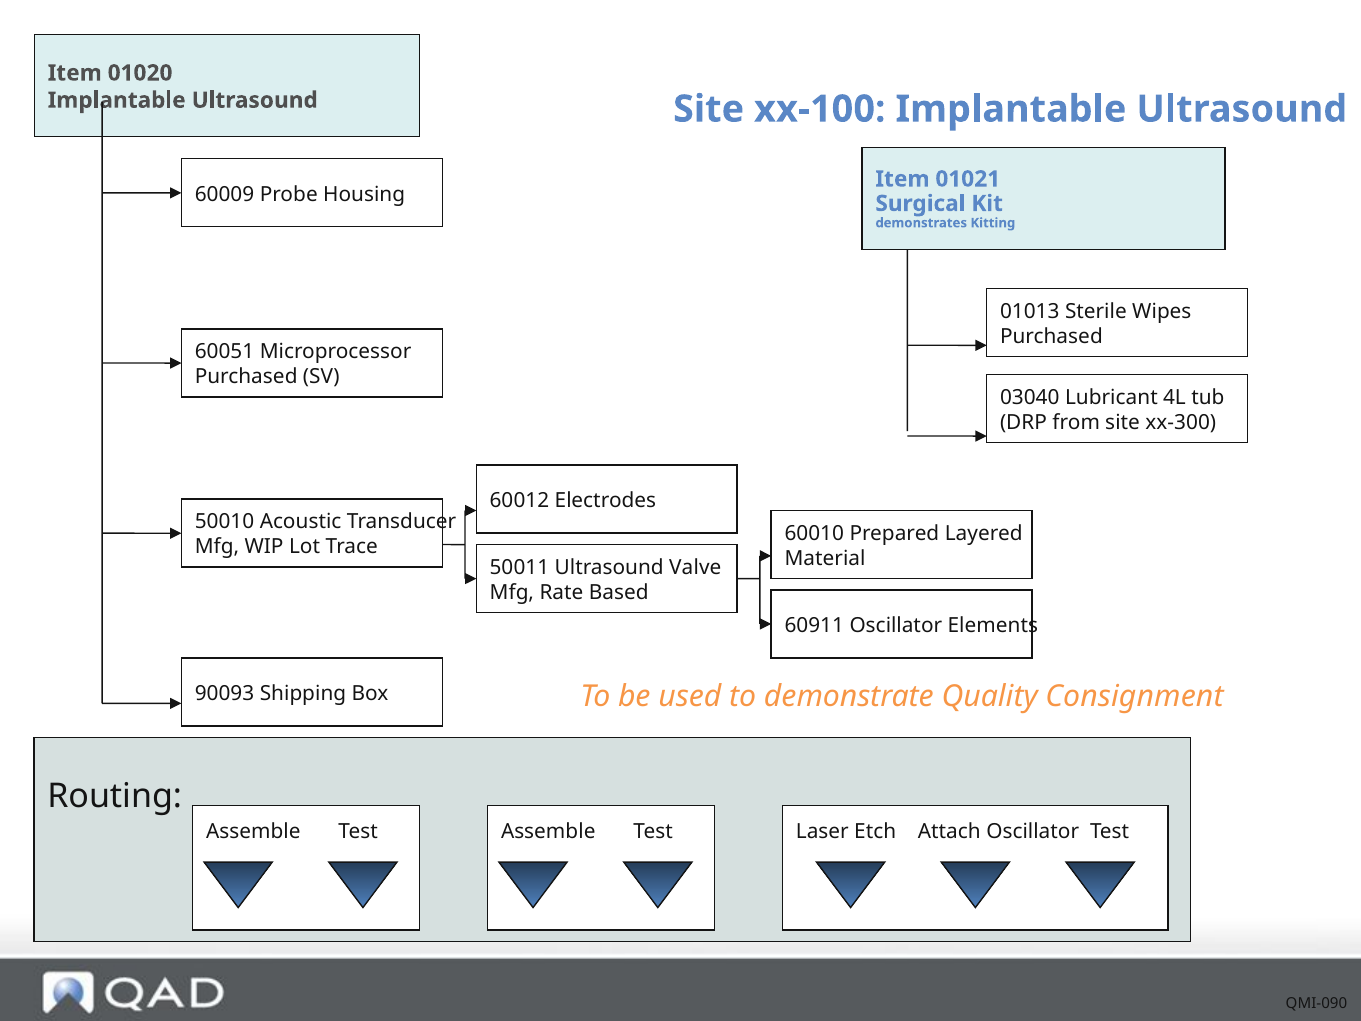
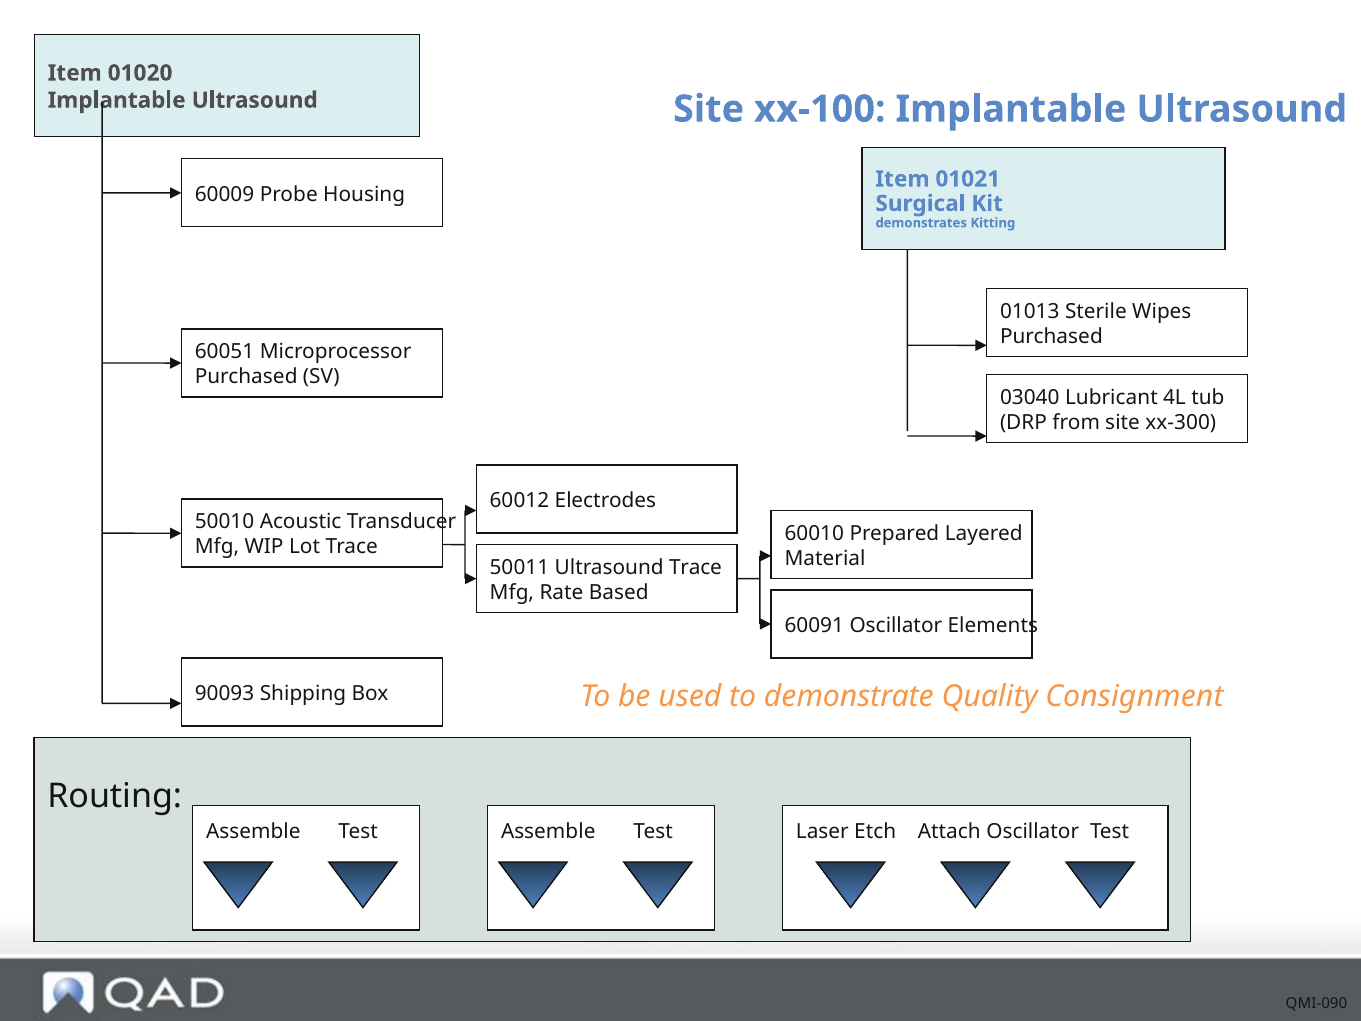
Ultrasound Valve: Valve -> Trace (695, 567)
60911: 60911 -> 60091 (814, 625)
